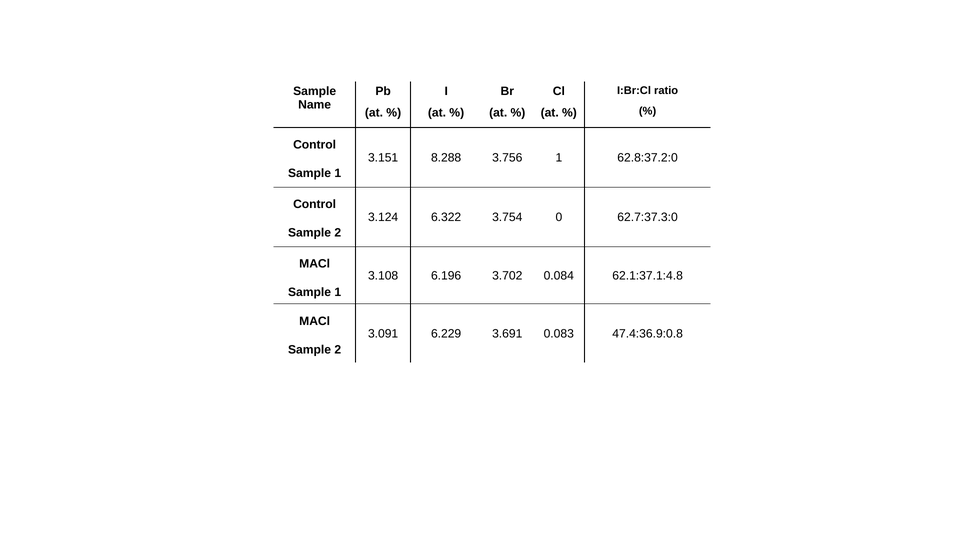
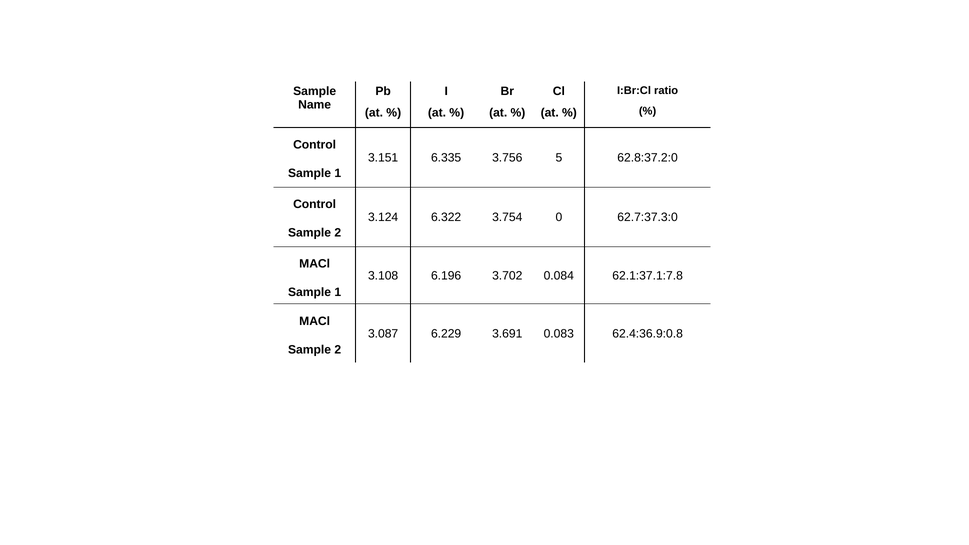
8.288: 8.288 -> 6.335 (446, 158)
3.756 1: 1 -> 5 (559, 158)
62.1:37.1:4.8: 62.1:37.1:4.8 -> 62.1:37.1:7.8 (648, 276)
3.091: 3.091 -> 3.087 (383, 334)
47.4:36.9:0.8: 47.4:36.9:0.8 -> 62.4:36.9:0.8 (648, 334)
